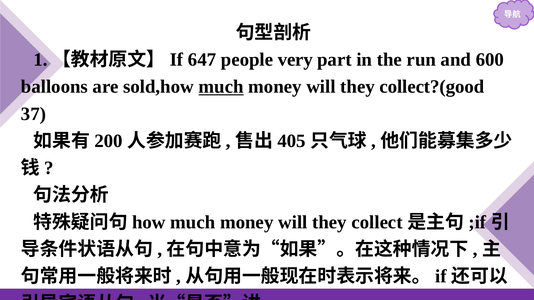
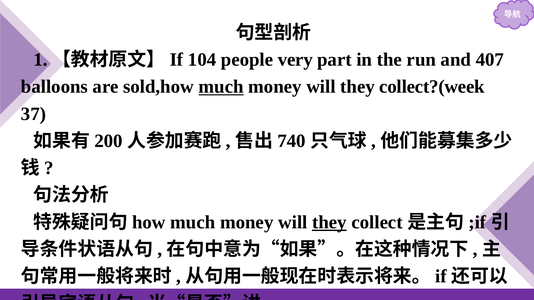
647: 647 -> 104 (202, 60)
600: 600 -> 407 (490, 60)
collect?(good: collect?(good -> collect?(week (432, 87)
405: 405 -> 740 (292, 141)
they underline: none -> present (329, 222)
